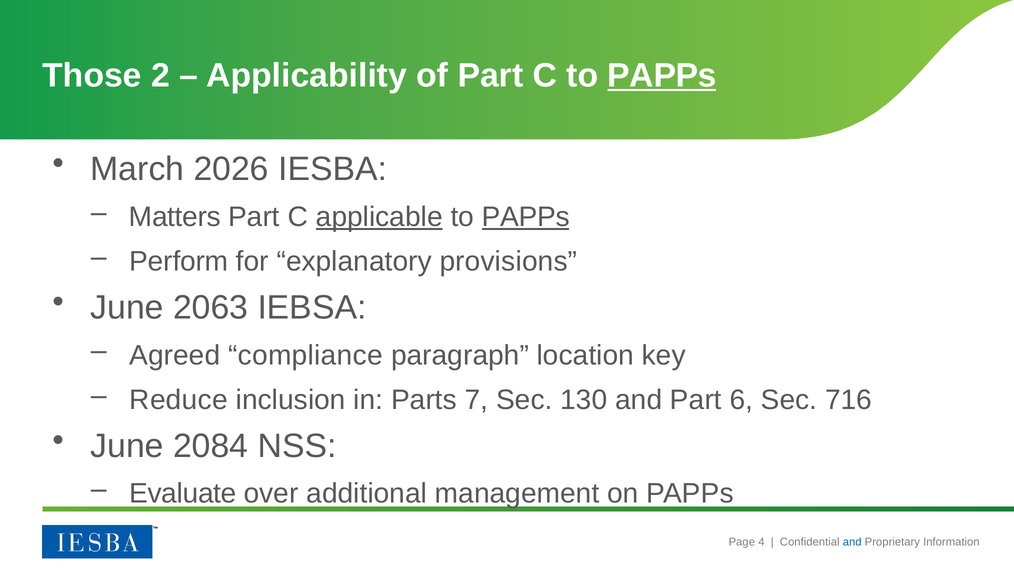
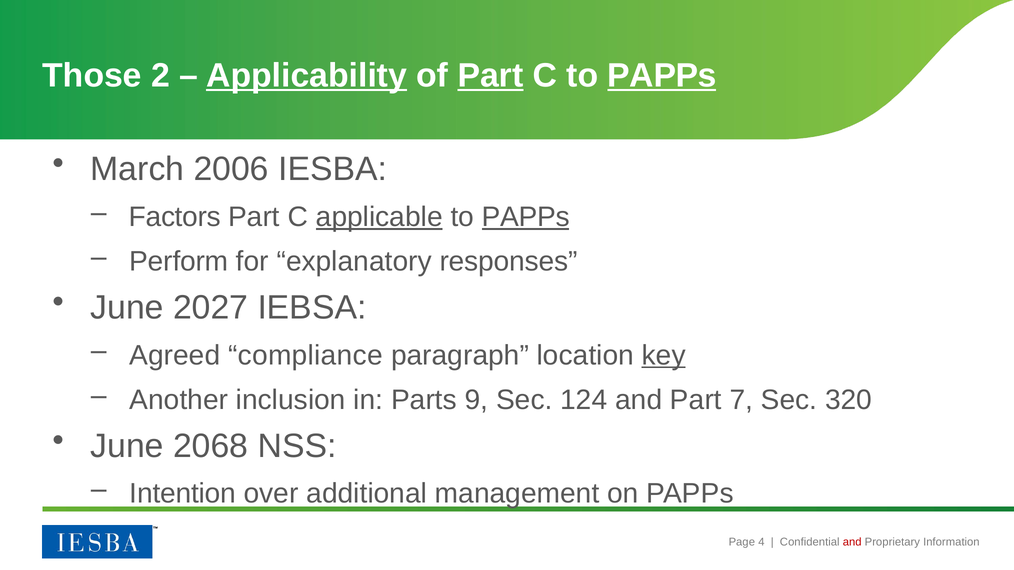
Applicability underline: none -> present (307, 76)
Part underline: none -> present (490, 76)
2026: 2026 -> 2006 (231, 169)
Matters: Matters -> Factors (175, 217)
provisions: provisions -> responses (509, 262)
2063: 2063 -> 2027 (211, 308)
key underline: none -> present (664, 355)
Reduce: Reduce -> Another (179, 400)
7: 7 -> 9 (476, 400)
130: 130 -> 124 (584, 400)
6: 6 -> 7 (741, 400)
716: 716 -> 320 (849, 400)
2084: 2084 -> 2068 (211, 446)
Evaluate: Evaluate -> Intention (183, 494)
and colour: blue -> red (852, 542)
